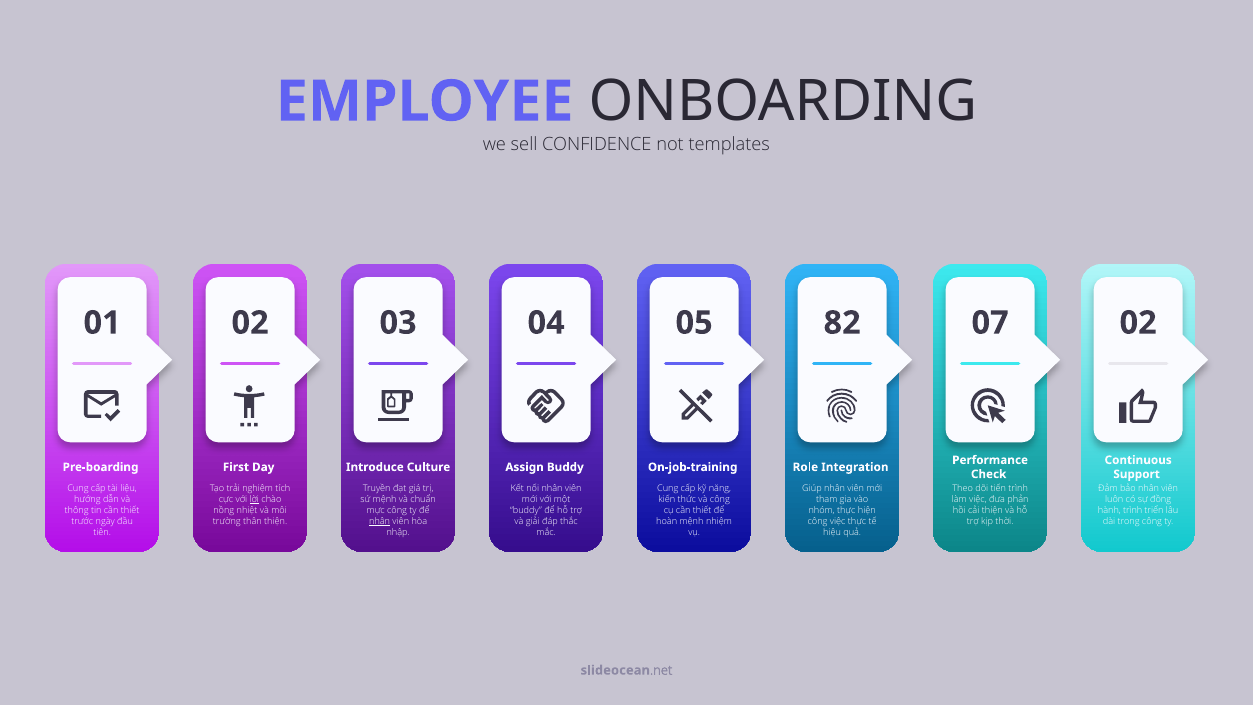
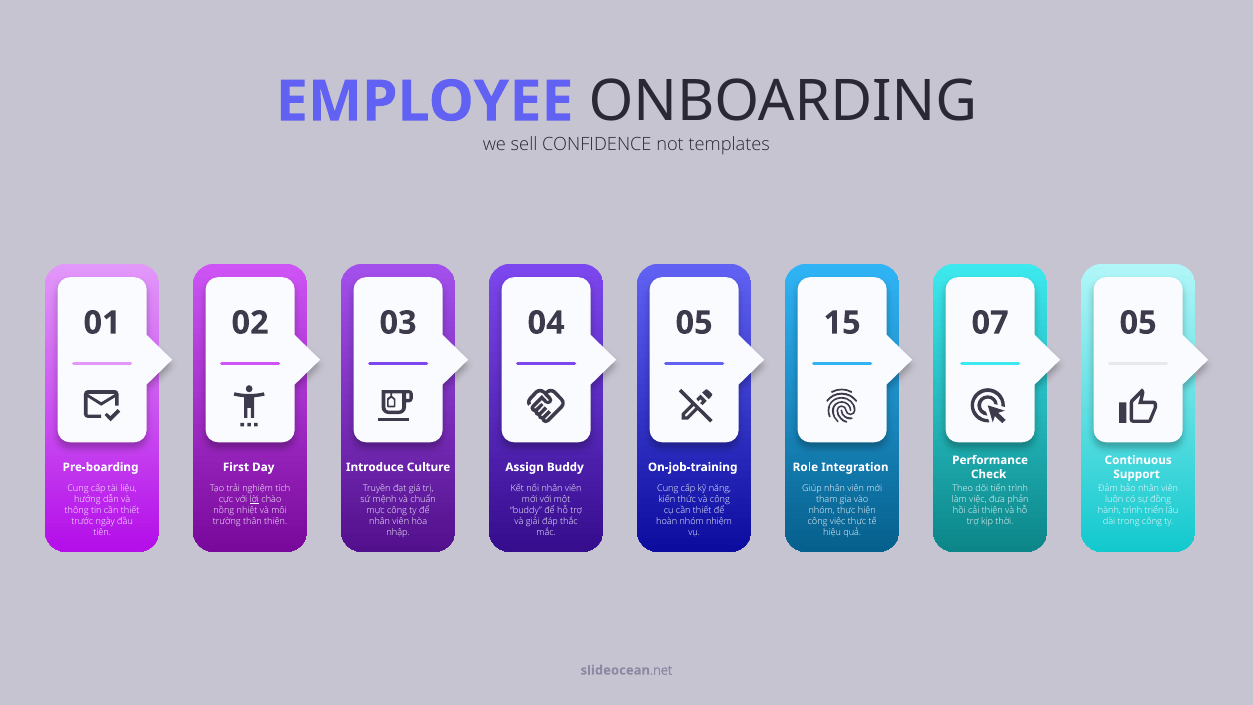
82: 82 -> 15 (842, 323)
04 02: 02 -> 05 (1138, 323)
nhân underline: present -> none (380, 521)
hoàn mệnh: mệnh -> nhóm (692, 521)
